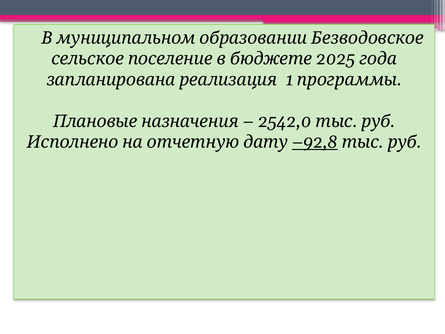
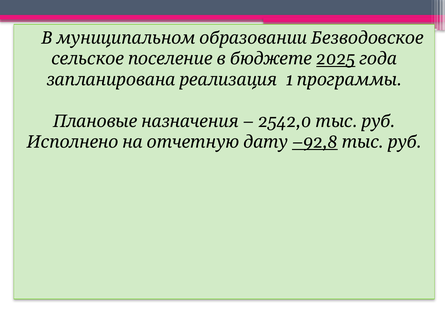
2025 underline: none -> present (336, 59)
